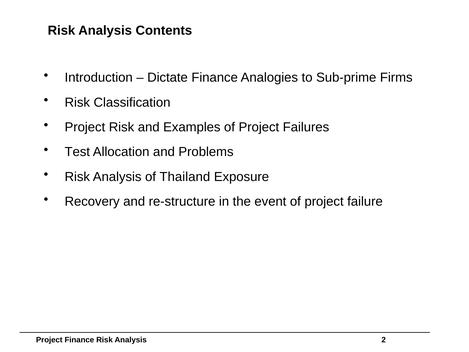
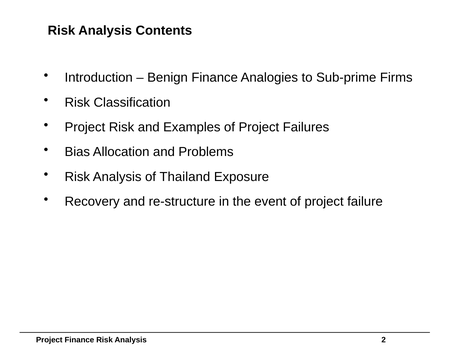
Dictate: Dictate -> Benign (168, 78)
Test: Test -> Bias (77, 152)
